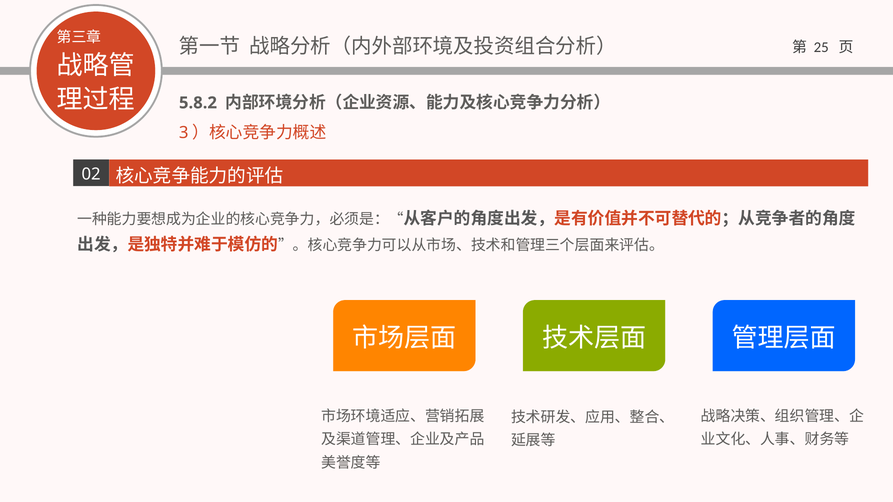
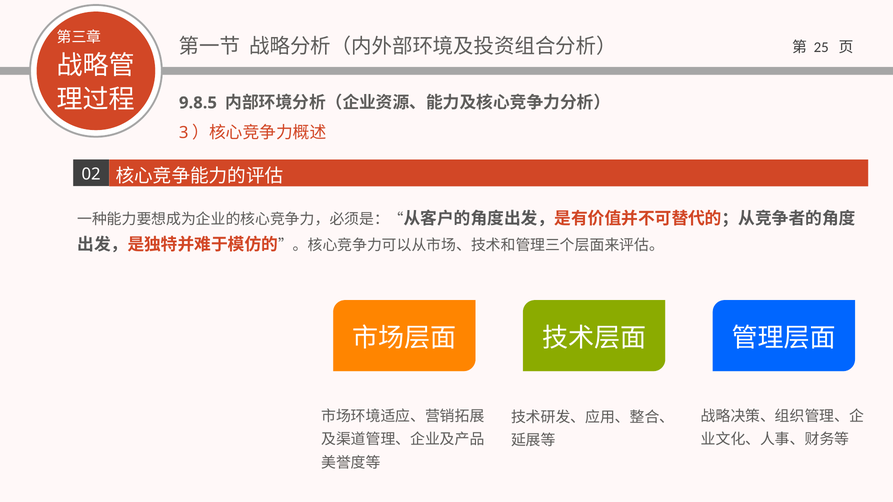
5.8.2: 5.8.2 -> 9.8.5 (198, 103)
